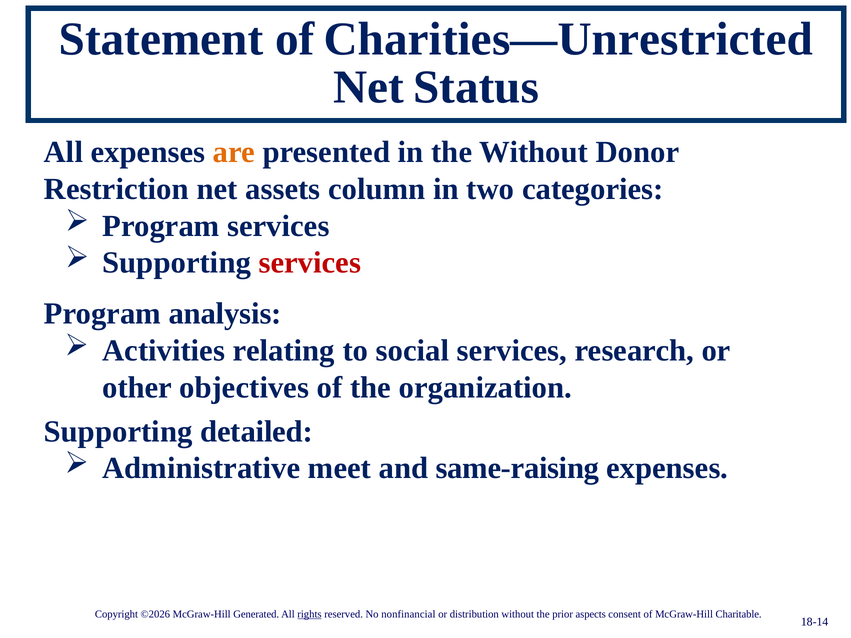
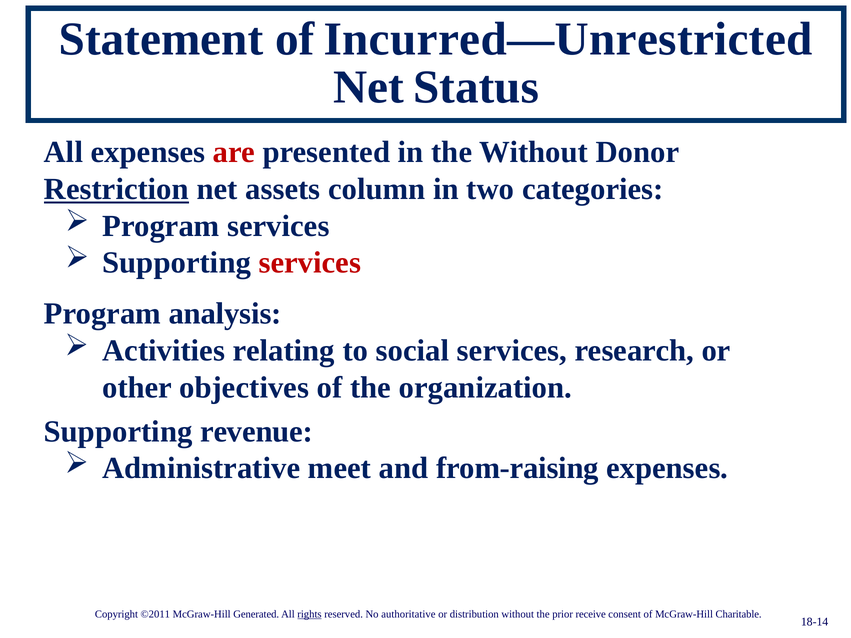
Charities—Unrestricted: Charities—Unrestricted -> Incurred—Unrestricted (568, 39)
are colour: orange -> red (234, 152)
Restriction underline: none -> present (116, 189)
detailed: detailed -> revenue (257, 432)
same-raising: same-raising -> from-raising (517, 468)
©2026: ©2026 -> ©2011 (155, 614)
nonfinancial: nonfinancial -> authoritative (408, 614)
aspects: aspects -> receive (591, 614)
